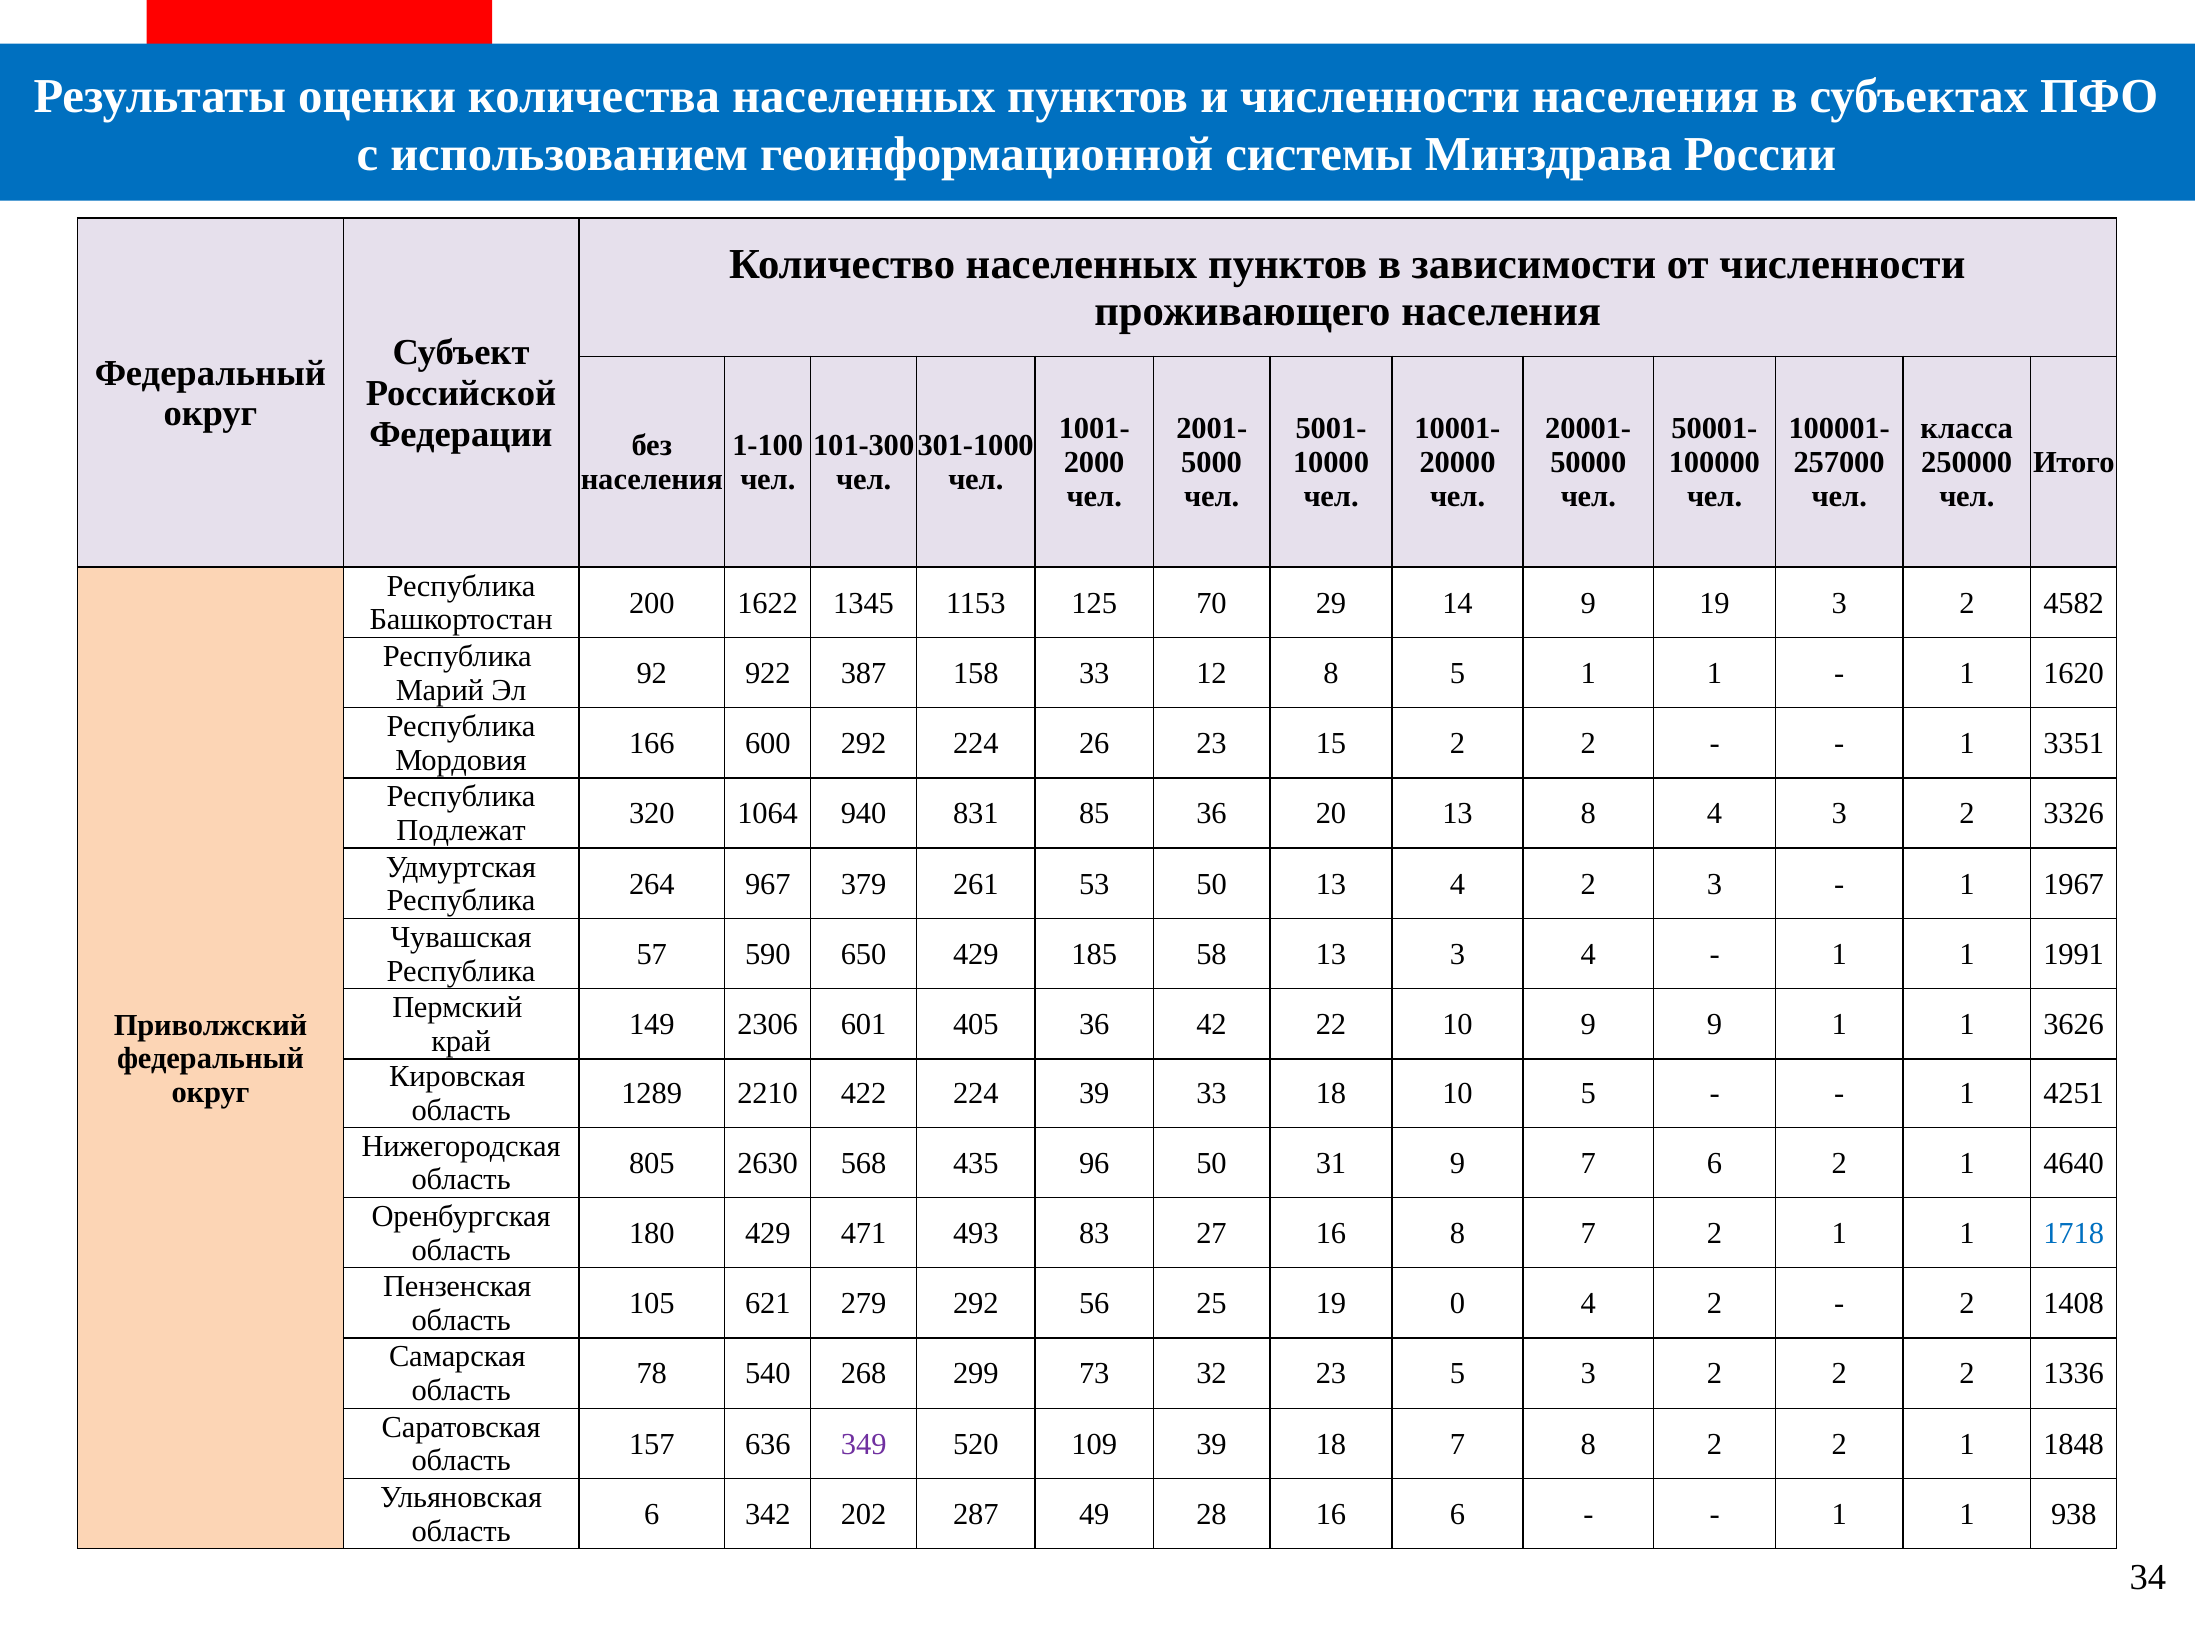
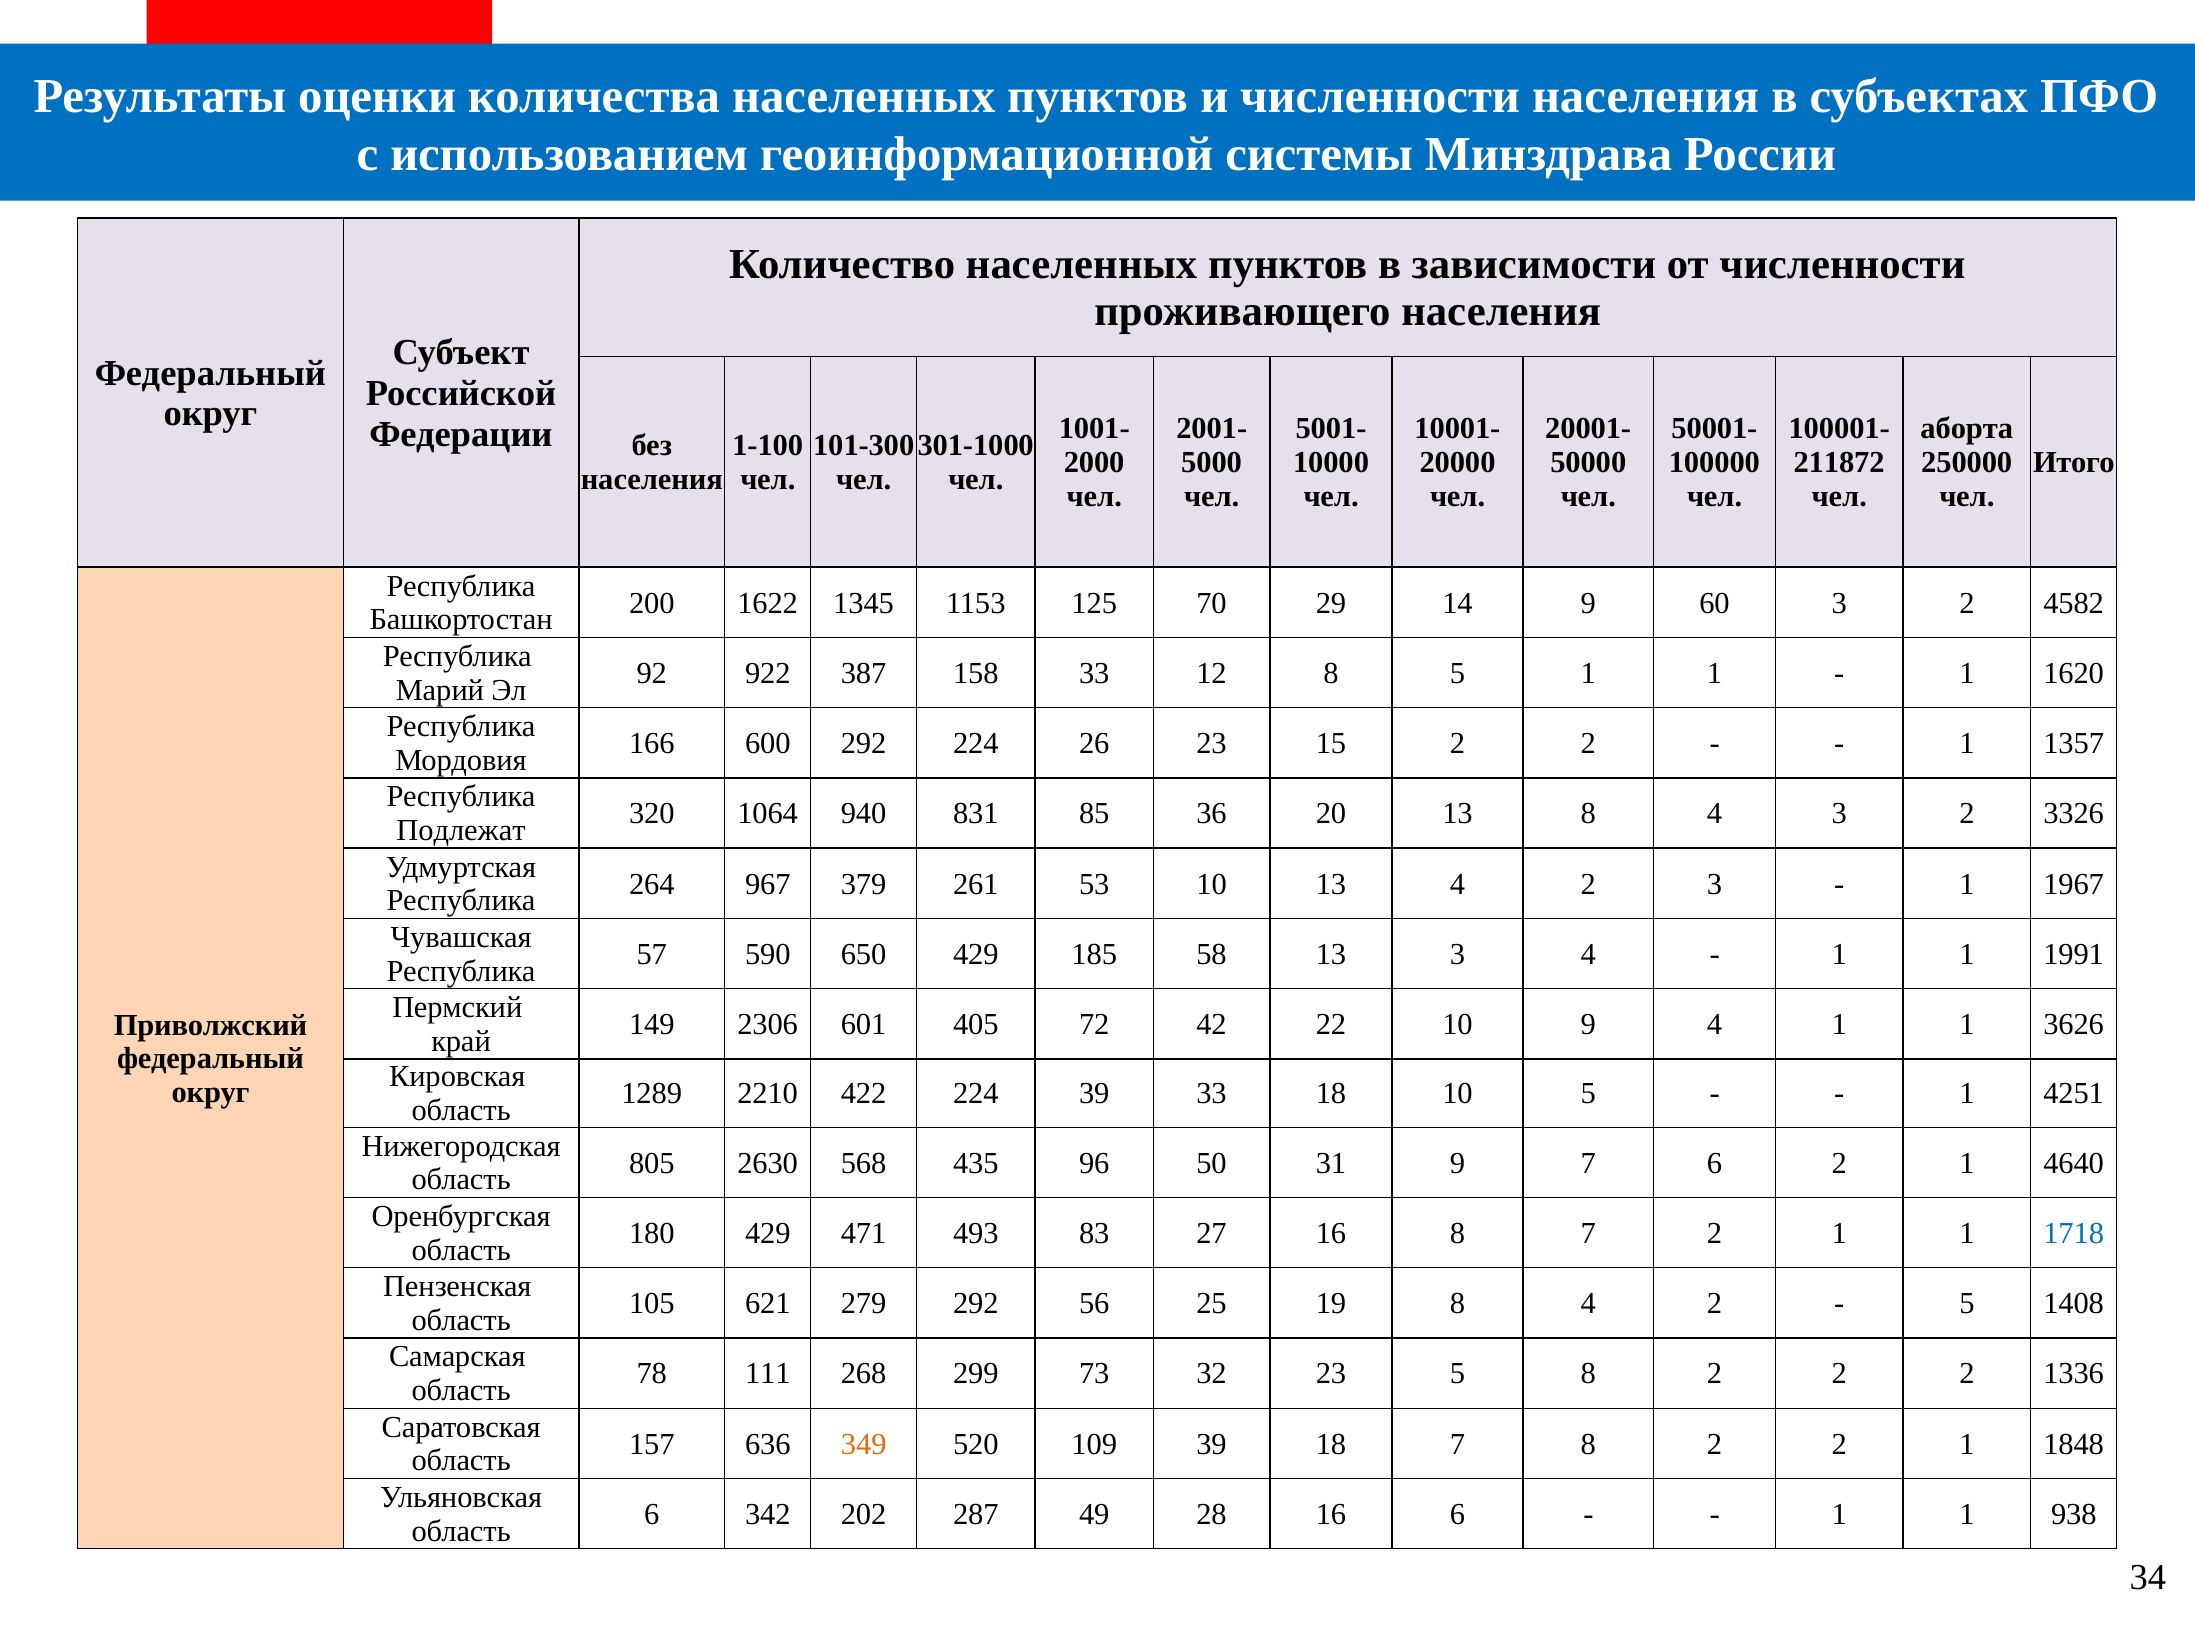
класса: класса -> аборта (1967, 429)
257000: 257000 -> 211872 (1839, 462)
9 19: 19 -> 60 (1715, 603)
3351: 3351 -> 1357 (2074, 744)
53 50: 50 -> 10 (1212, 884)
405 36: 36 -> 72 (1094, 1025)
9 9: 9 -> 4 (1715, 1025)
19 0: 0 -> 8 (1458, 1304)
2: 2 -> 5 (1967, 1304)
540: 540 -> 111 (768, 1374)
5 3: 3 -> 8 (1588, 1374)
349 colour: purple -> orange (864, 1444)
